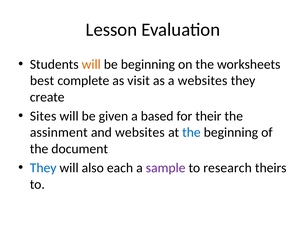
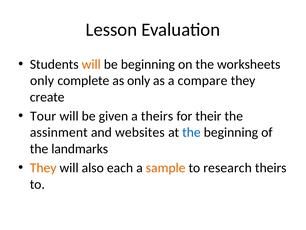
best: best -> only (42, 81)
as visit: visit -> only (139, 81)
a websites: websites -> compare (203, 81)
Sites: Sites -> Tour (43, 116)
a based: based -> theirs (157, 116)
document: document -> landmarks (80, 149)
They colour: blue -> orange (43, 168)
sample colour: purple -> orange (166, 168)
